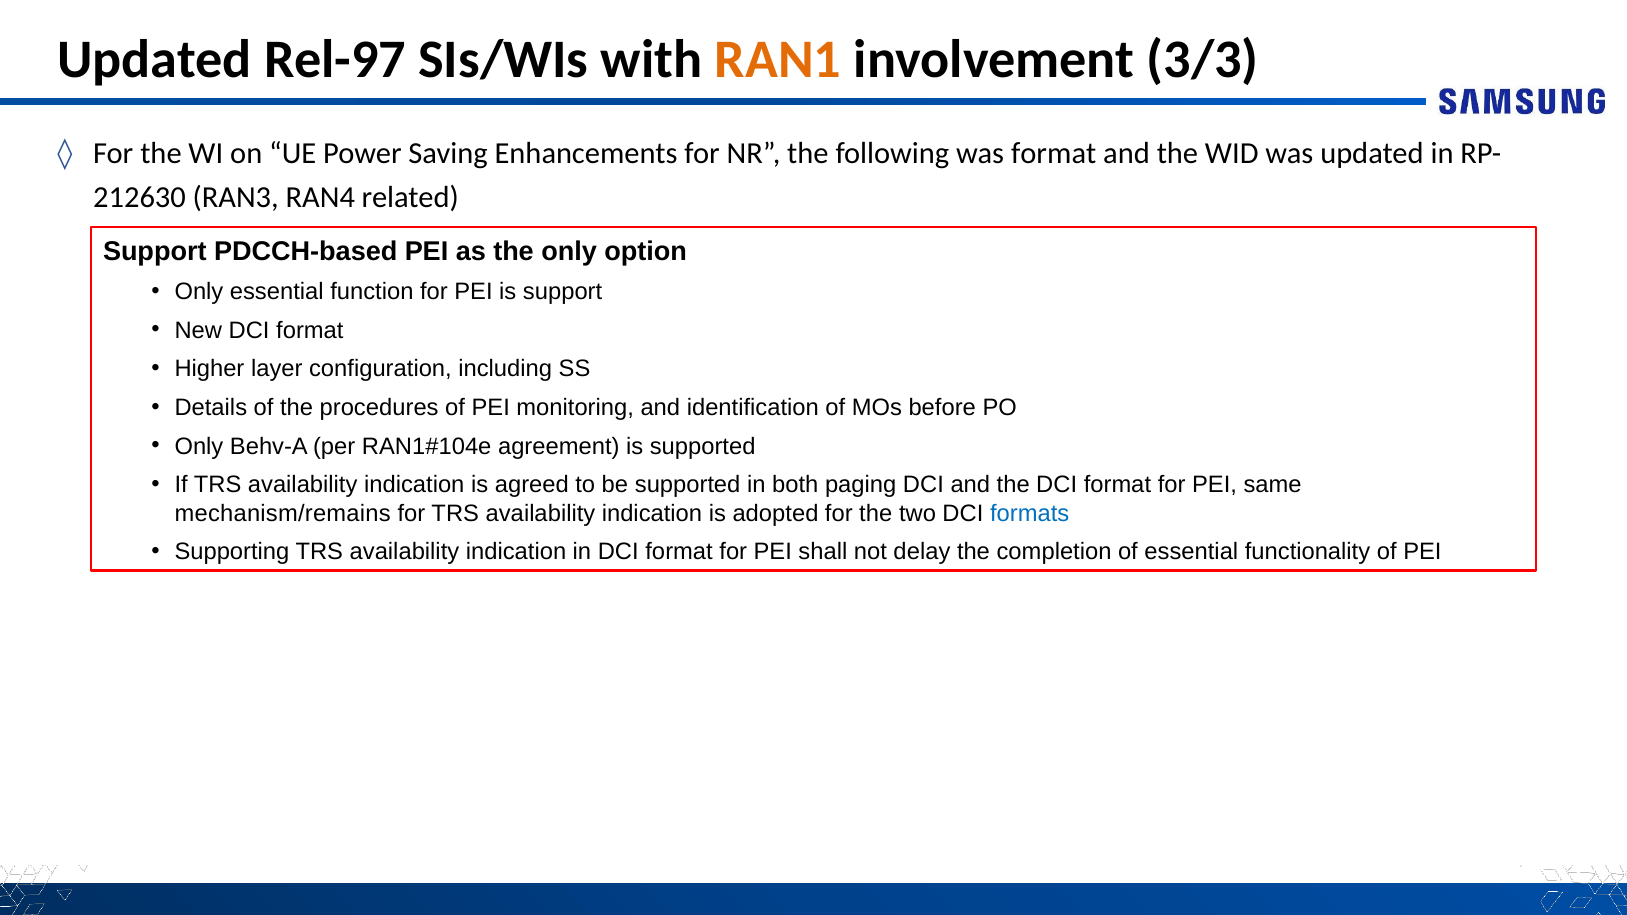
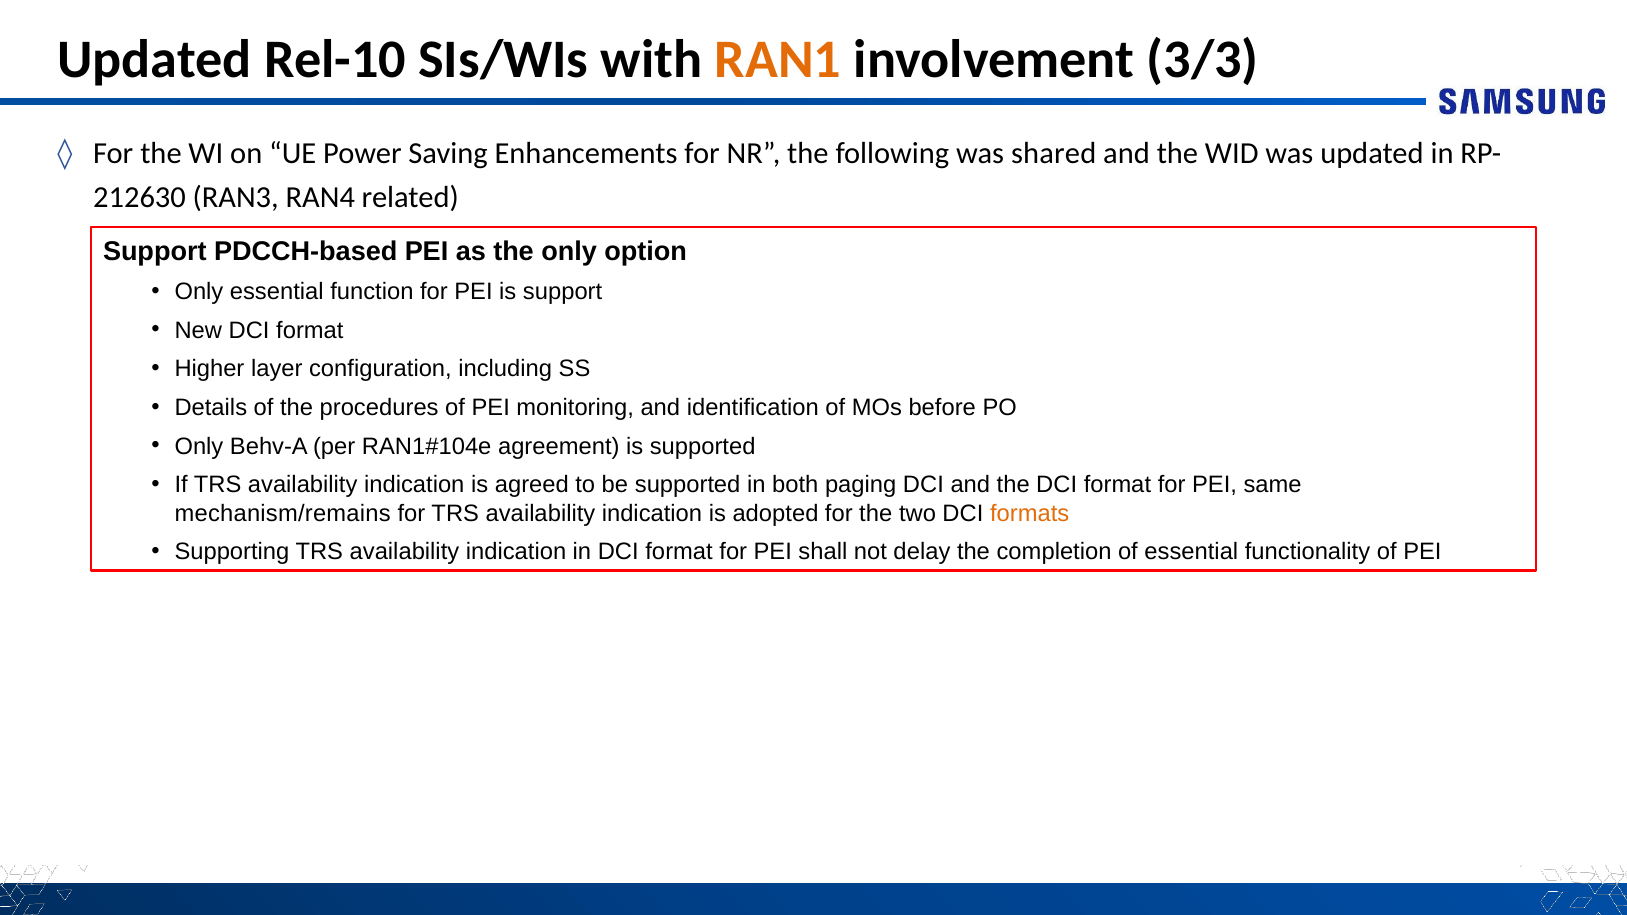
Rel-97: Rel-97 -> Rel-10 (335, 60)
was format: format -> shared (1054, 154)
formats colour: blue -> orange (1030, 514)
